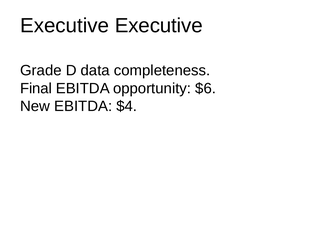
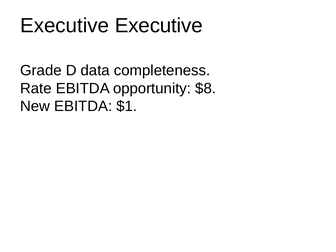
Final: Final -> Rate (36, 88)
$6: $6 -> $8 (206, 88)
$4: $4 -> $1 (127, 106)
